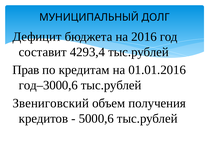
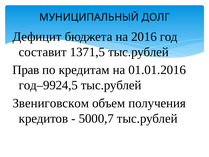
4293,4: 4293,4 -> 1371,5 (87, 52)
год–3000,6: год–3000,6 -> год–9924,5 (48, 85)
Звениговский: Звениговский -> Звениговском (51, 103)
5000,6: 5000,6 -> 5000,7 (96, 118)
